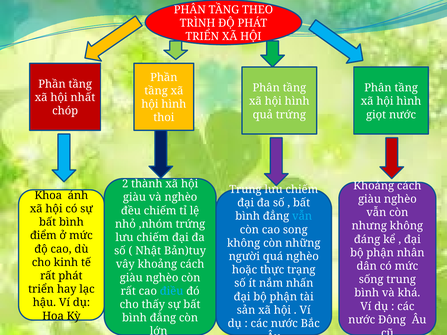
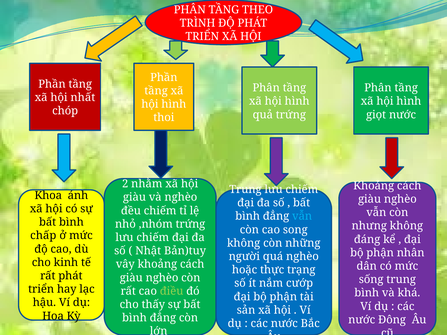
thành: thành -> nhằm (147, 184)
điểm: điểm -> chấp (43, 236)
nhấn: nhấn -> cướp (300, 284)
điều colour: light blue -> light green (172, 291)
